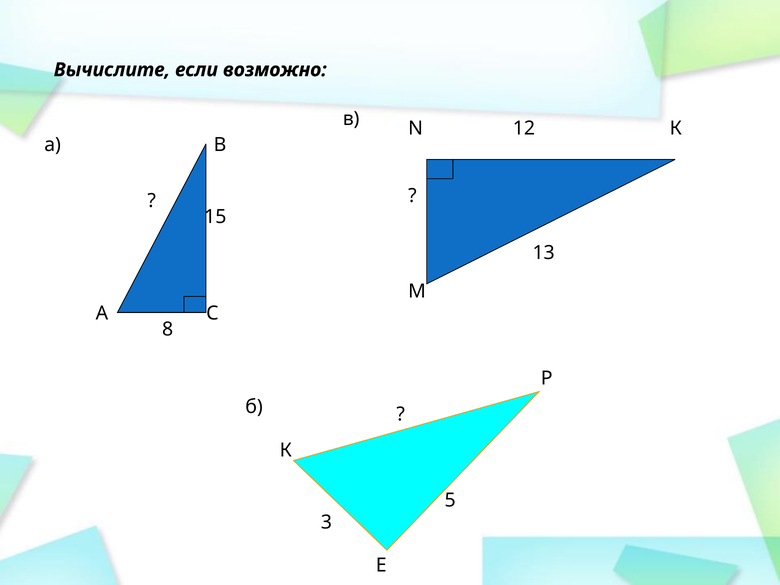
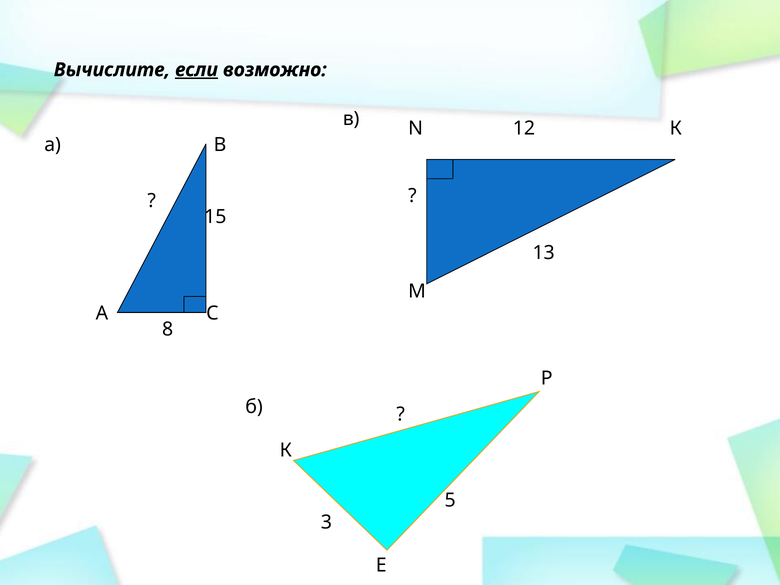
если underline: none -> present (197, 70)
